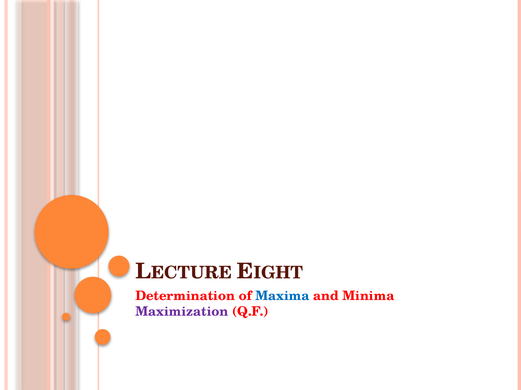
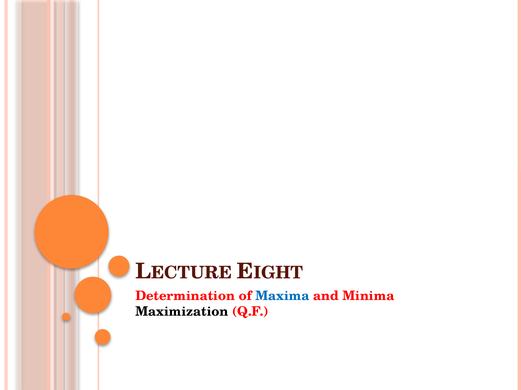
Maximization colour: purple -> black (182, 312)
